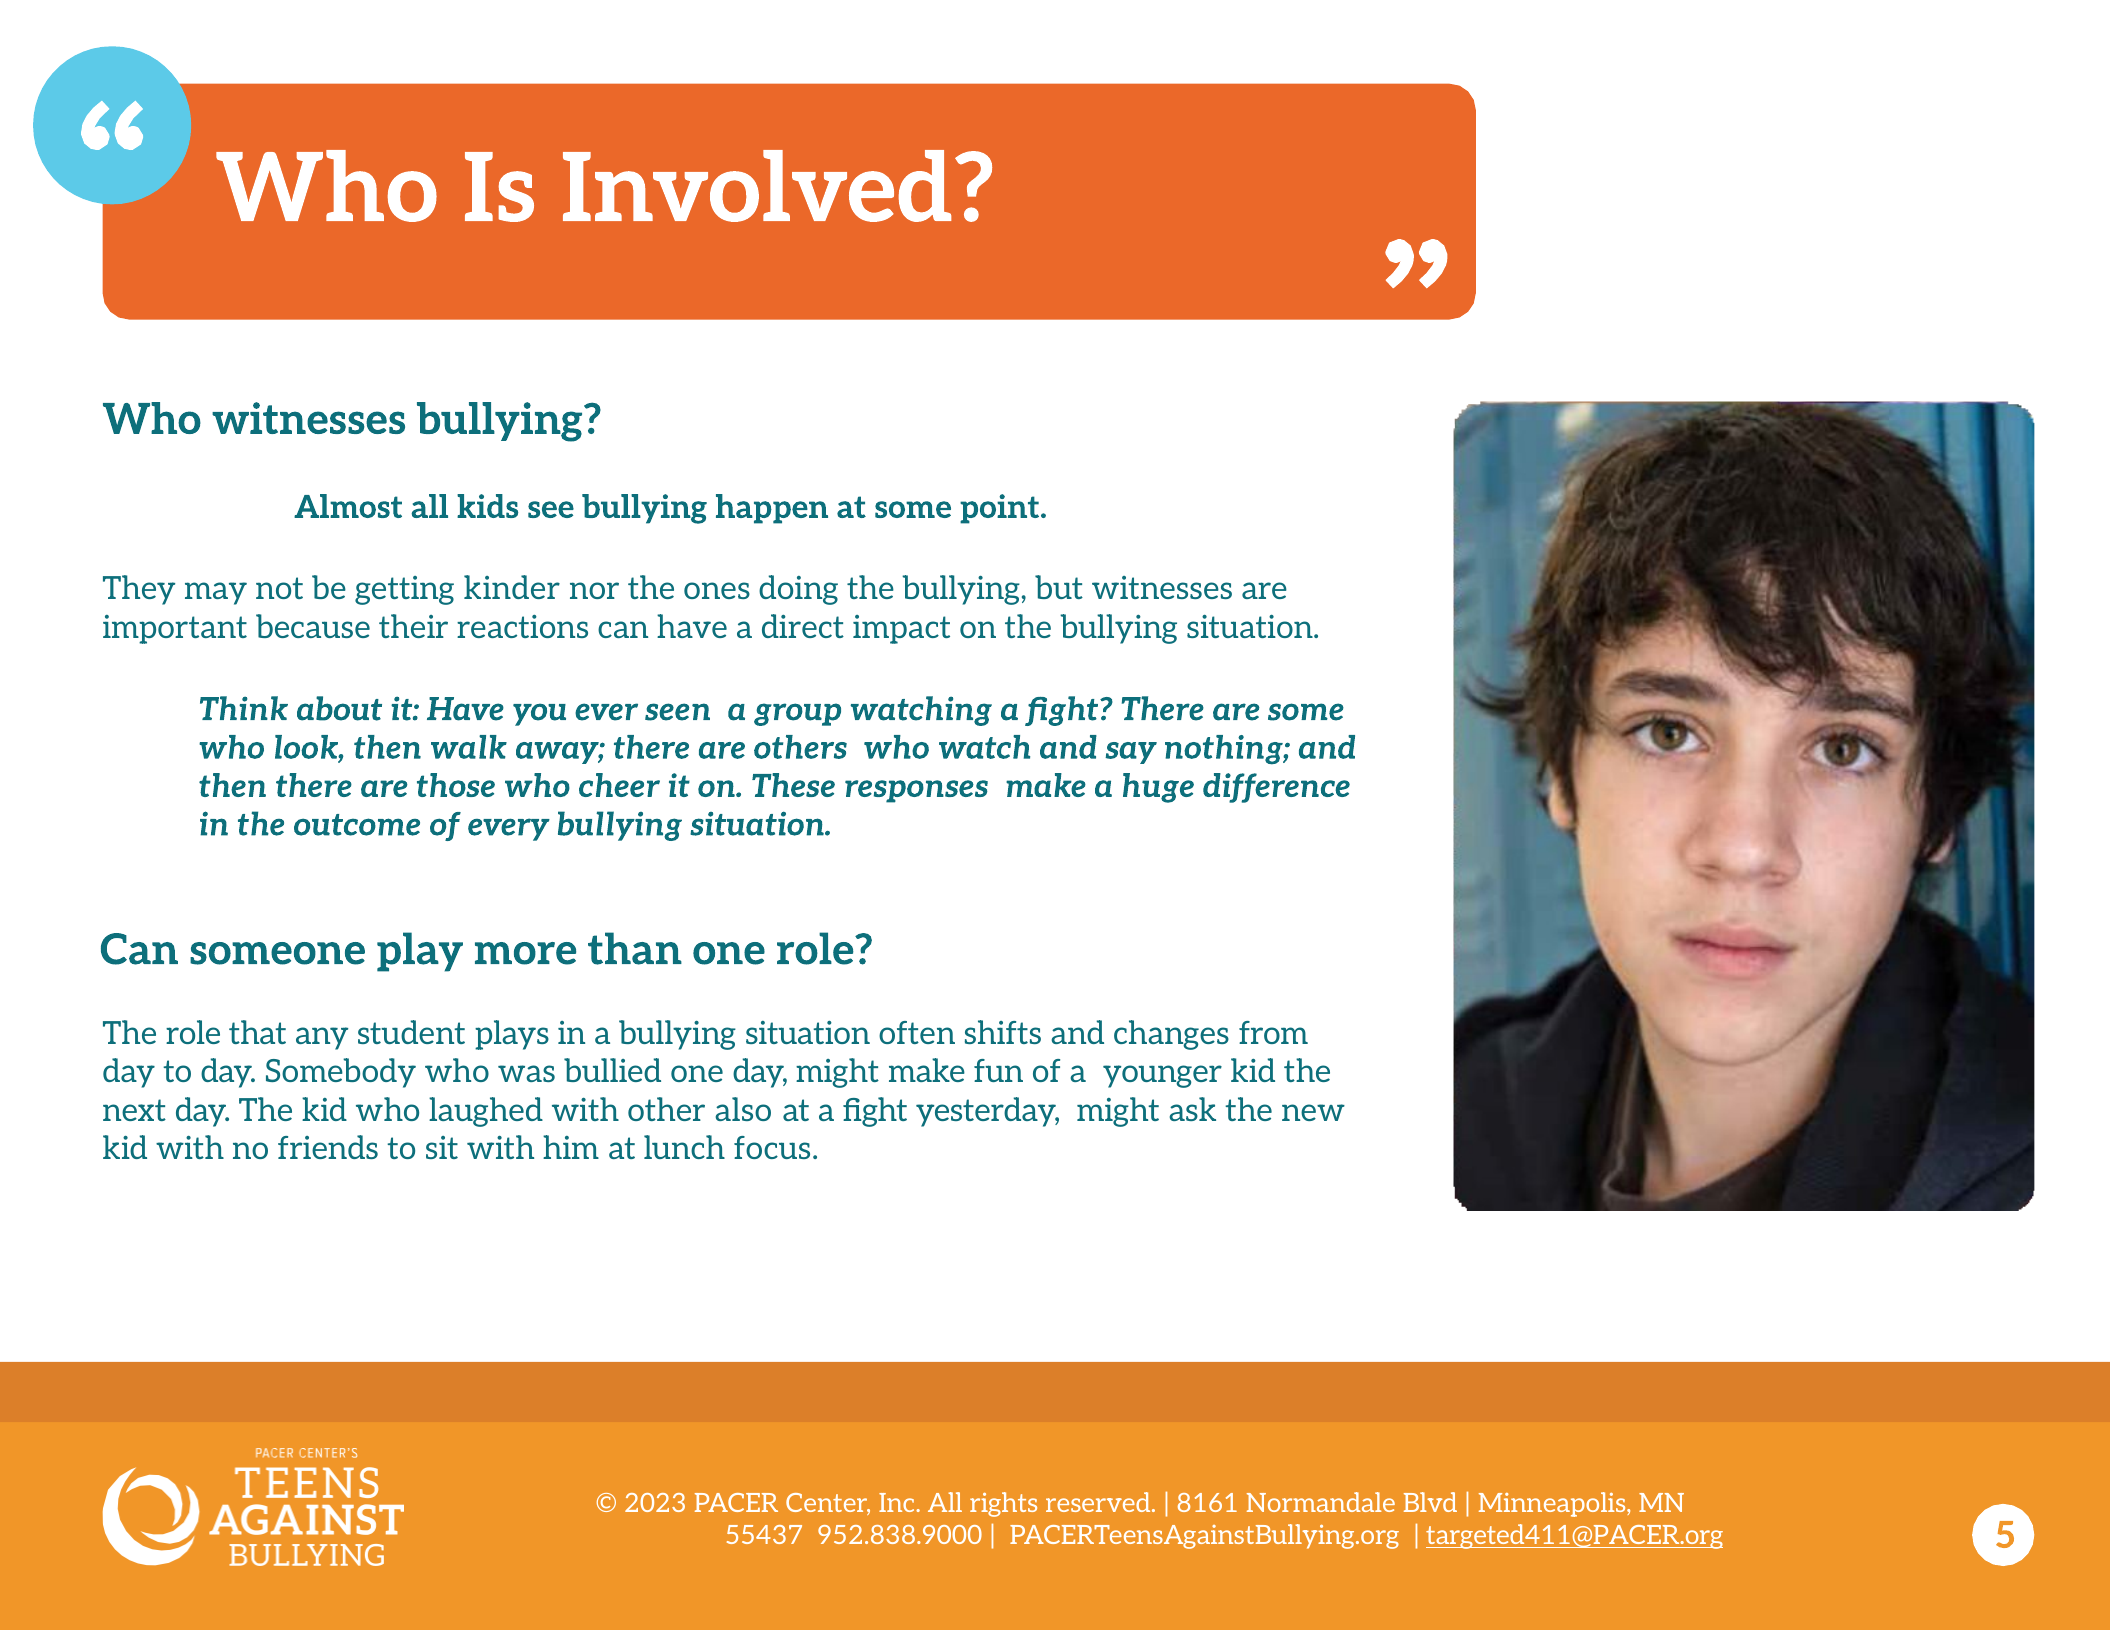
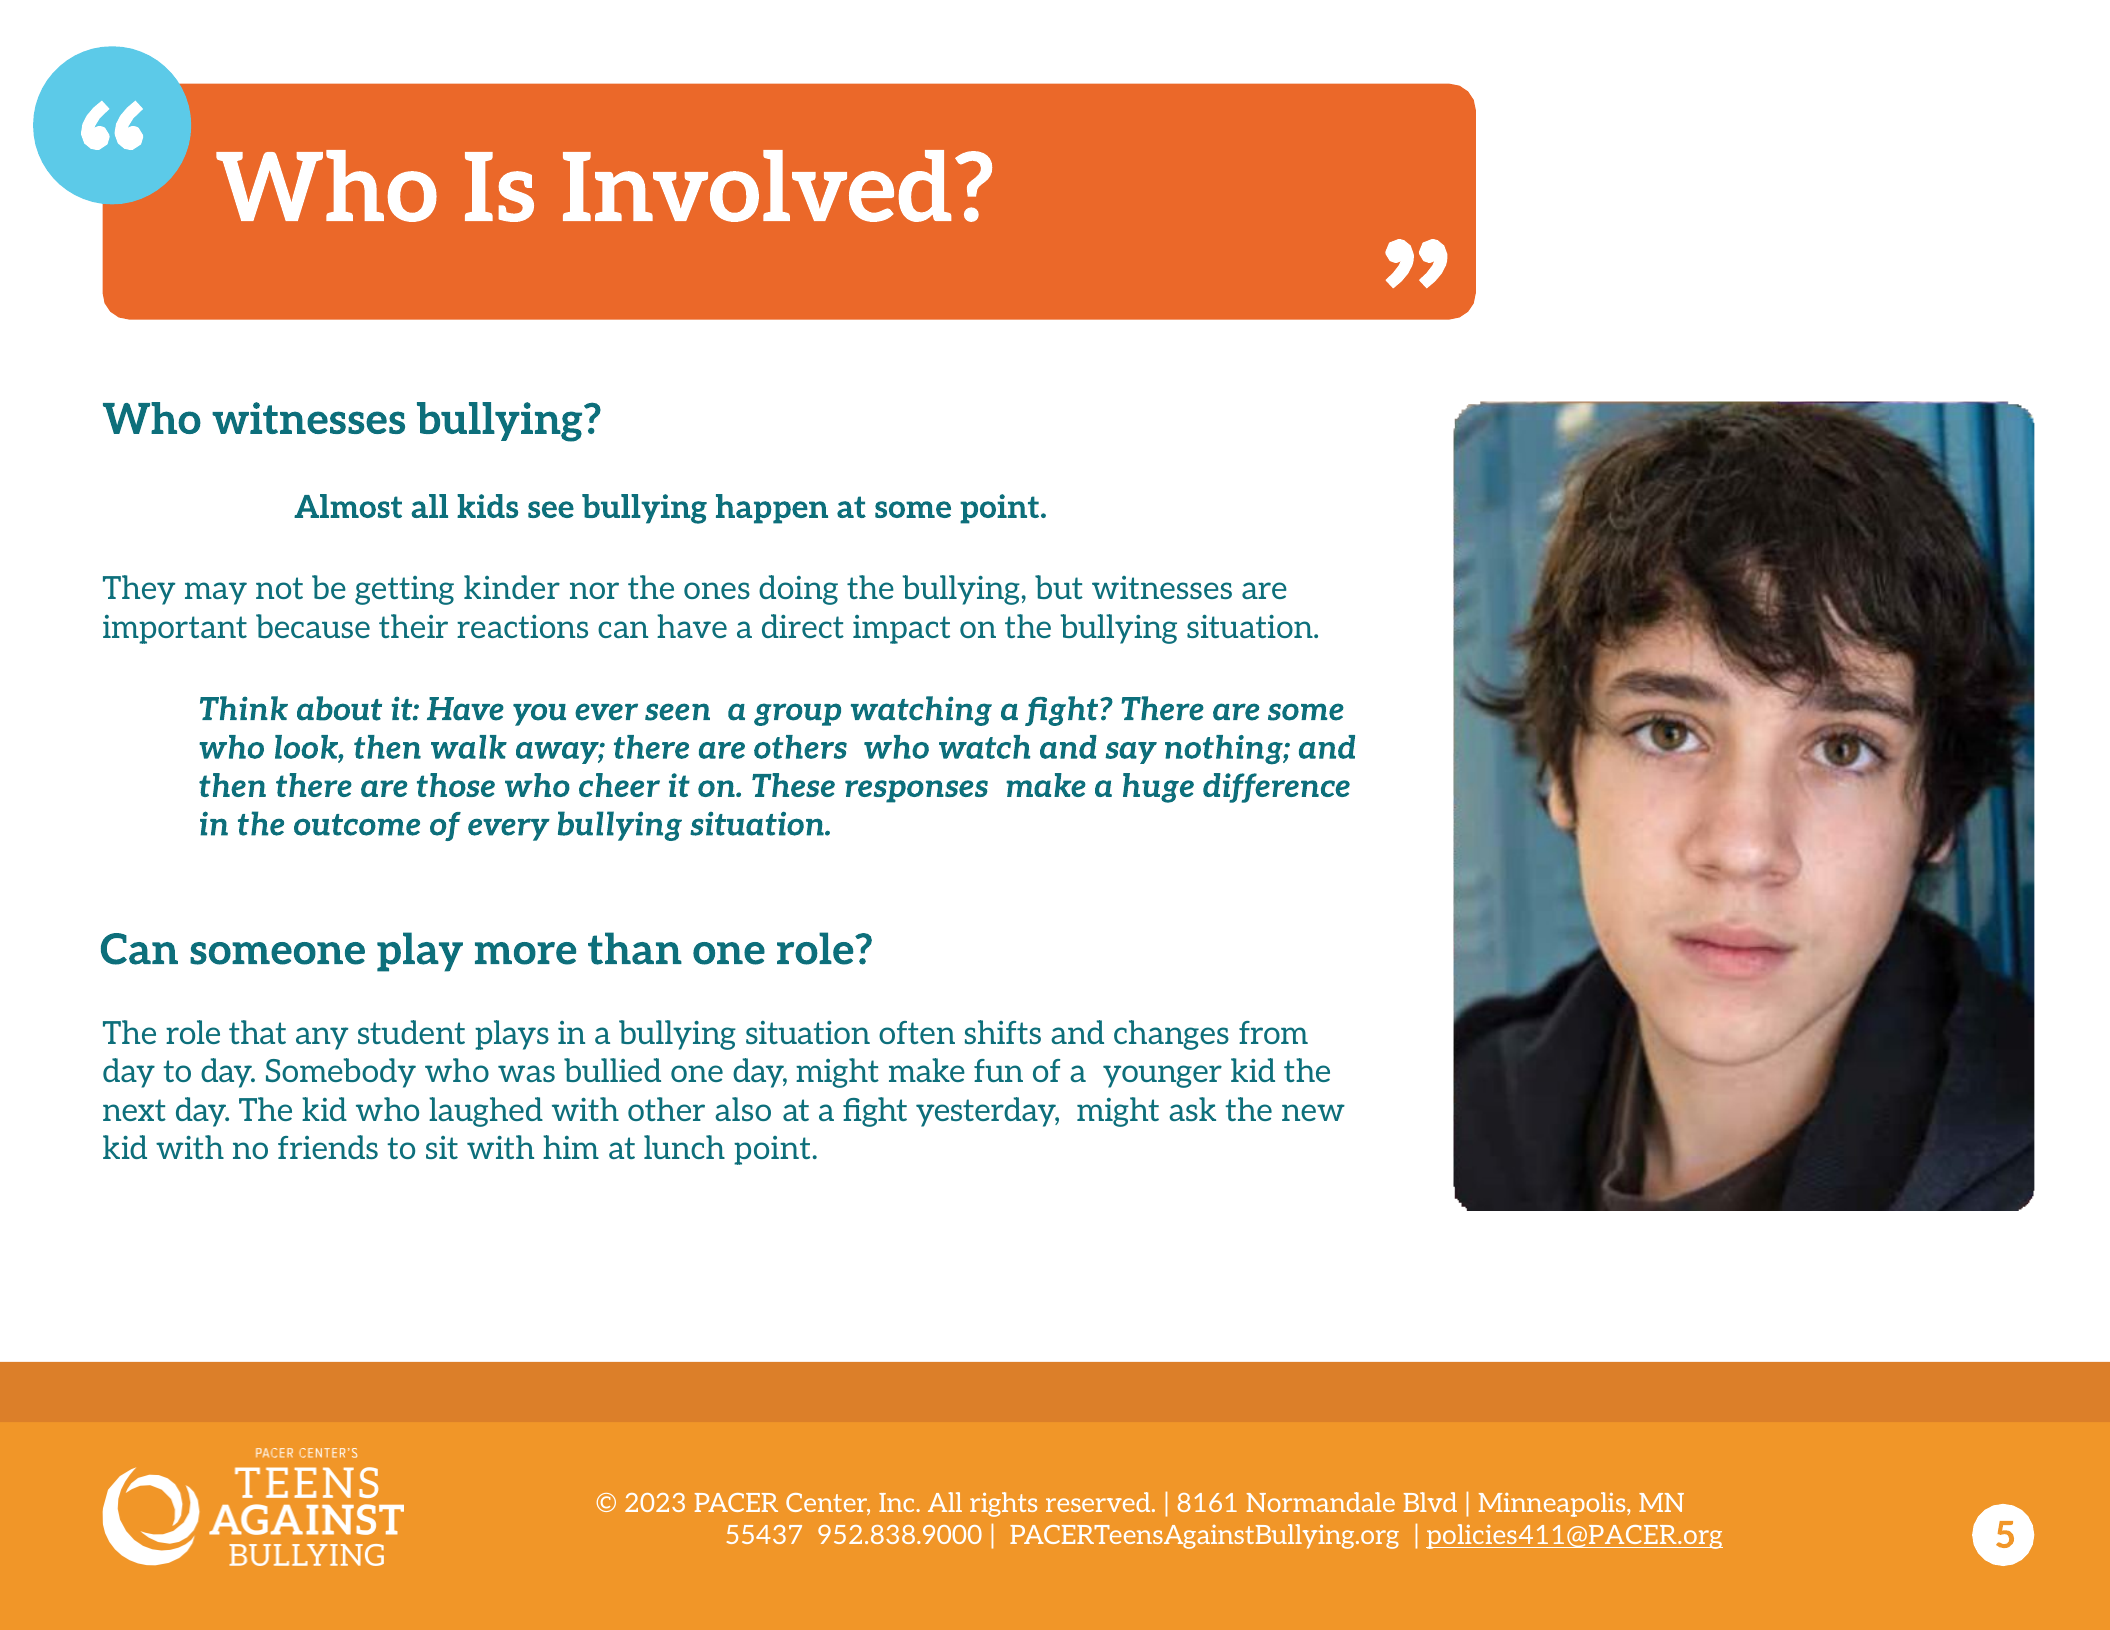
lunch focus: focus -> point (776, 1149)
targeted411@PACER.org: targeted411@PACER.org -> policies411@PACER.org (1575, 1536)
